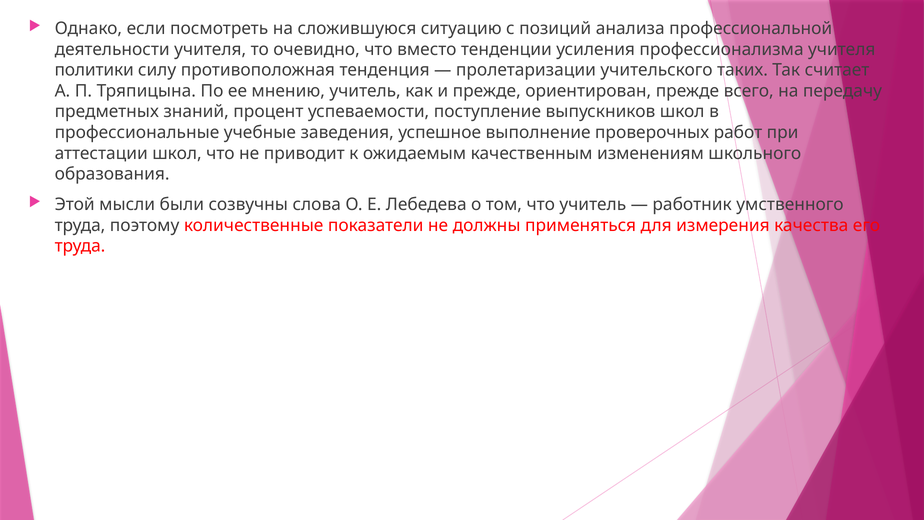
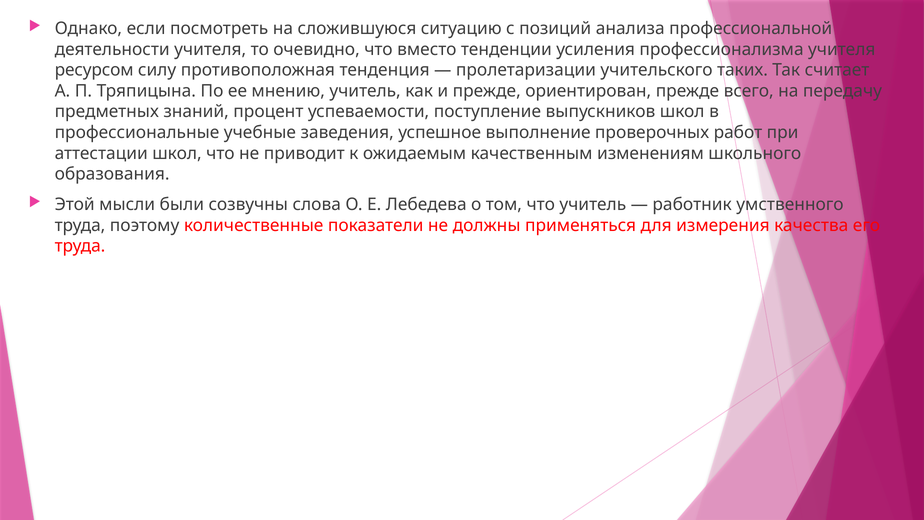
политики: политики -> ресурсом (94, 70)
